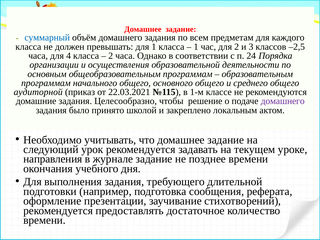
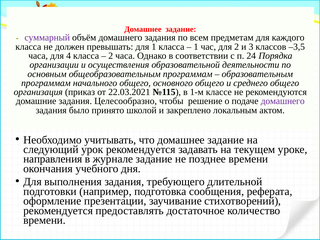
суммарный colour: blue -> purple (47, 38)
–2,5: –2,5 -> –3,5 (297, 47)
аудиторной: аудиторной -> организация (38, 92)
